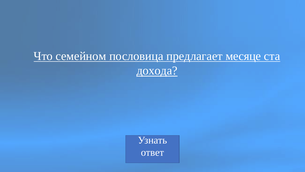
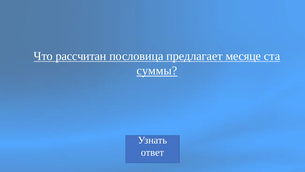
семейном: семейном -> рассчитан (81, 56)
дохода: дохода -> суммы (157, 71)
